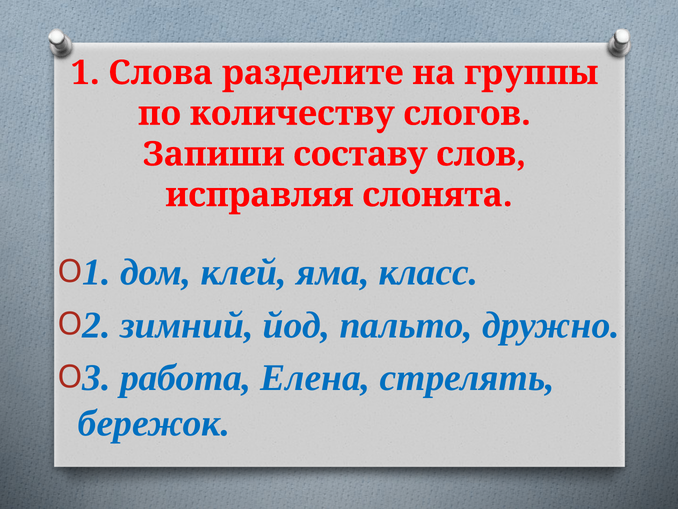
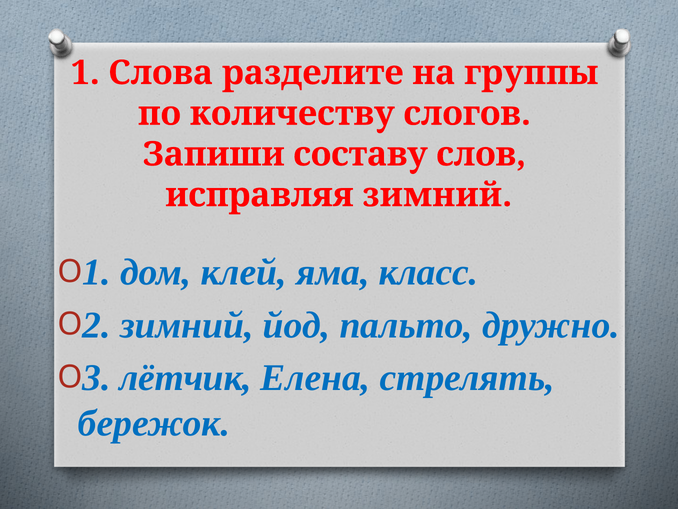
исправляя слонята: слонята -> зимний (437, 195)
работа: работа -> лётчик (186, 378)
